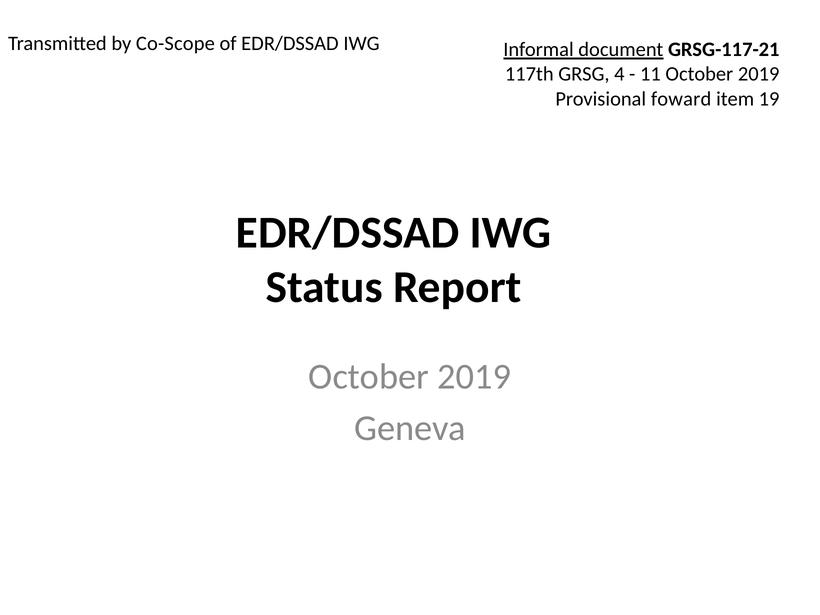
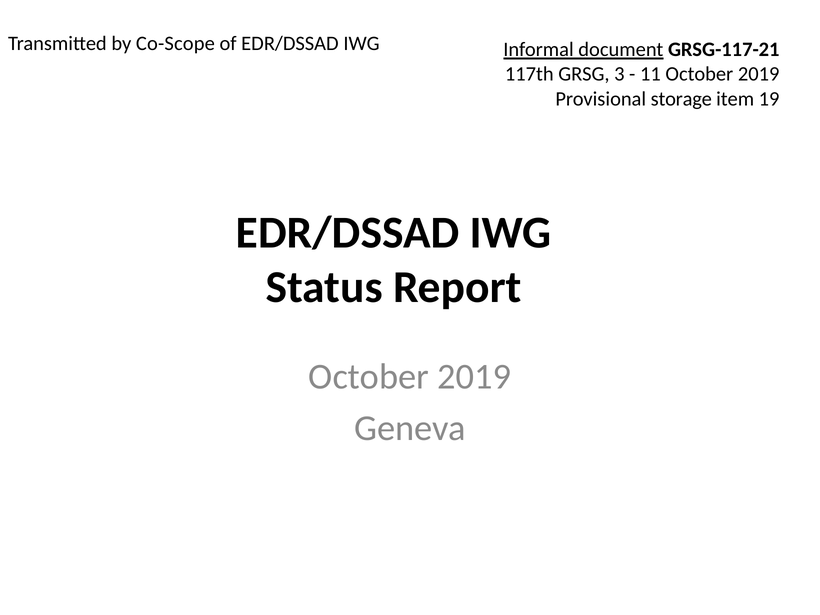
4: 4 -> 3 (619, 74)
foward: foward -> storage (681, 99)
